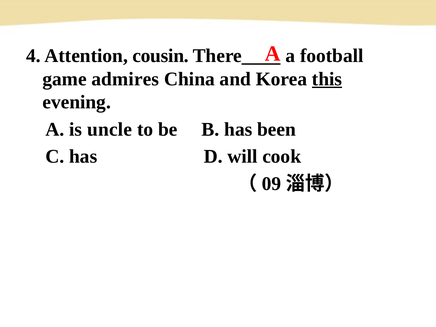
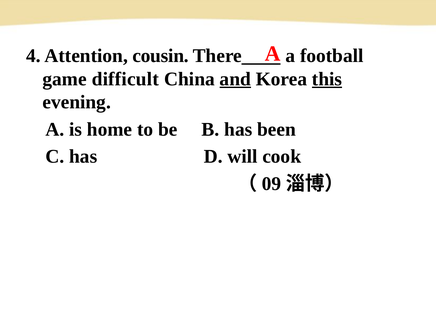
admires: admires -> difficult (125, 79)
and underline: none -> present (235, 79)
uncle: uncle -> home (110, 129)
